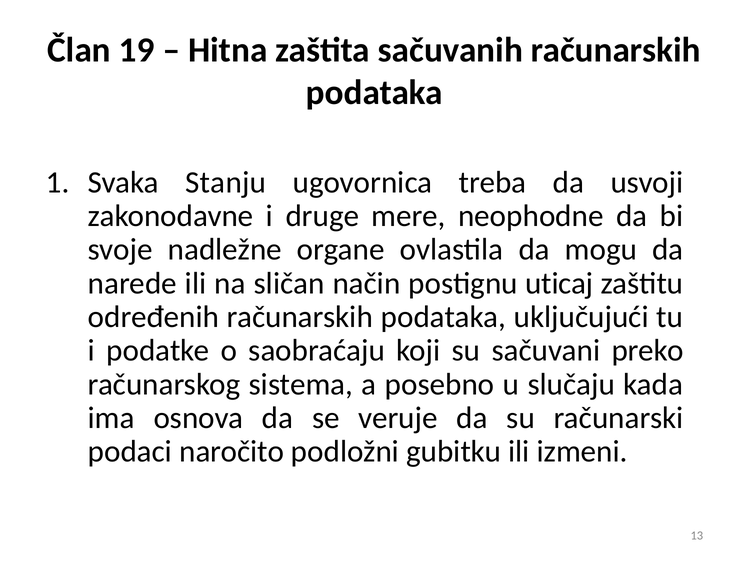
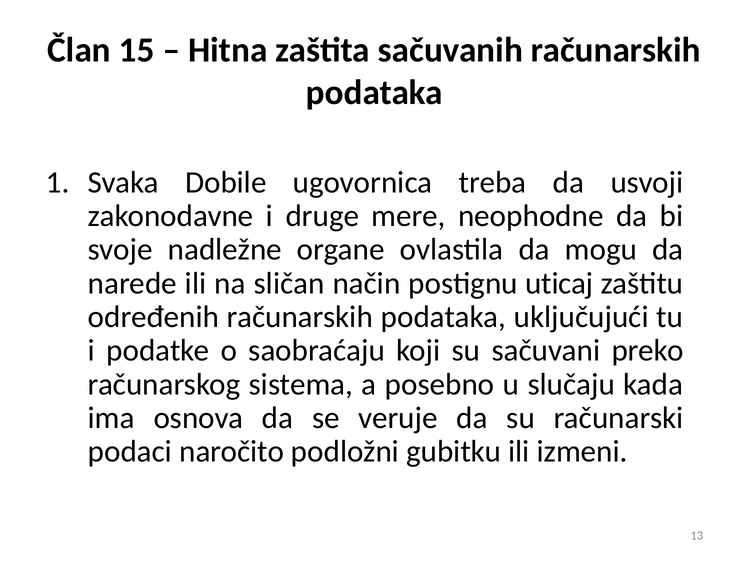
19: 19 -> 15 (137, 50)
Stanju: Stanju -> Dobile (226, 182)
